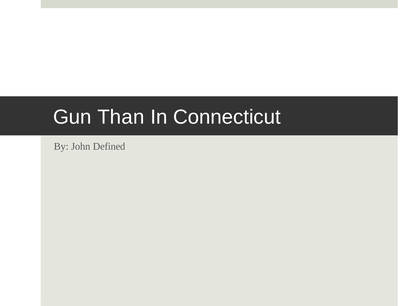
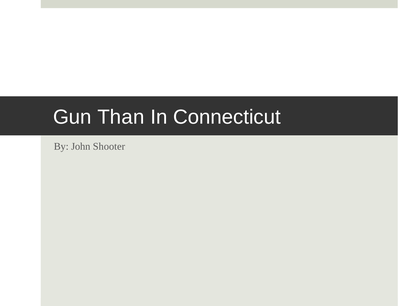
Defined: Defined -> Shooter (109, 146)
